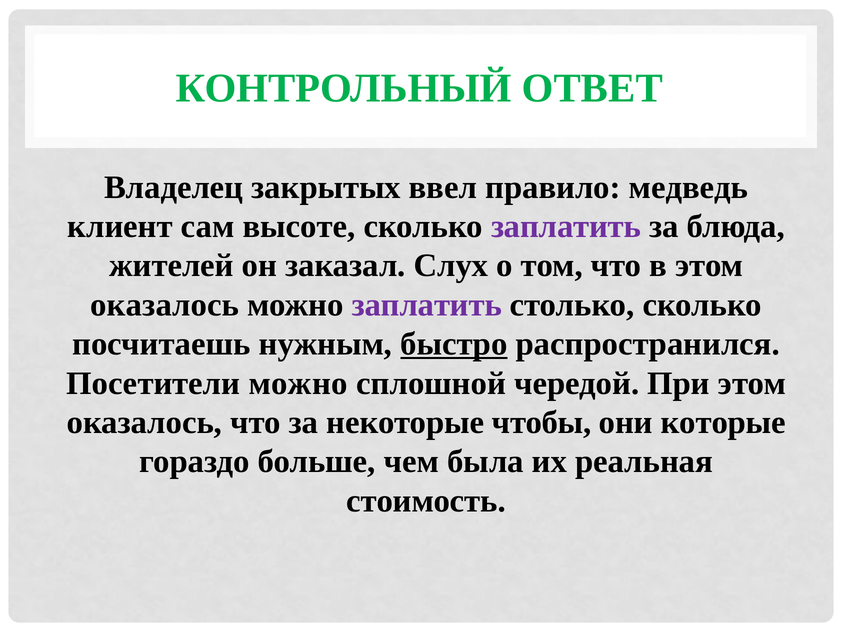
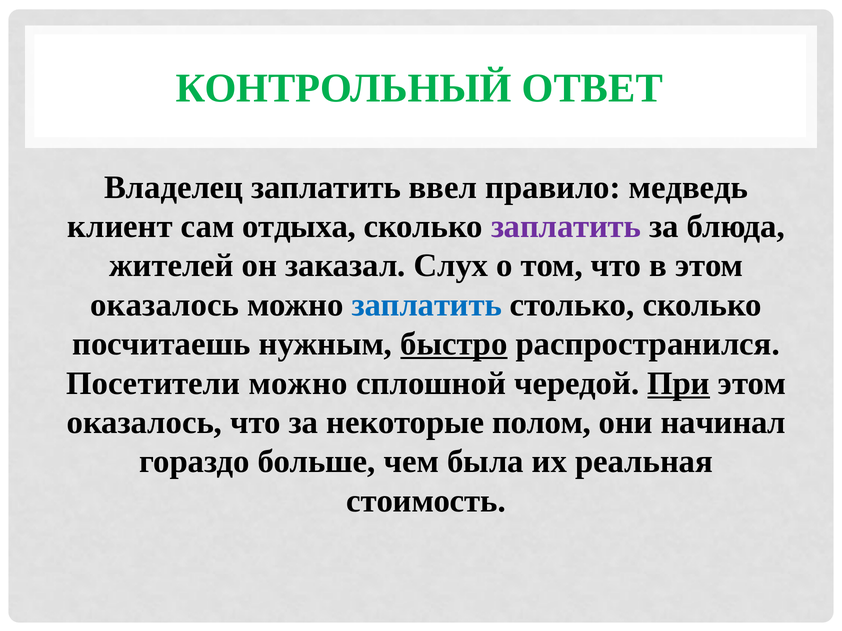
Владелец закрытых: закрытых -> заплатить (326, 187)
высоте: высоте -> отдыха (299, 227)
заплатить colour: purple -> blue (427, 305)
При underline: none -> present (679, 384)
чтобы: чтобы -> полом (542, 423)
которые: которые -> начинал (723, 423)
